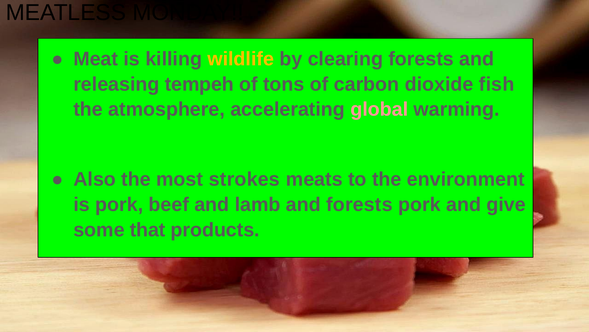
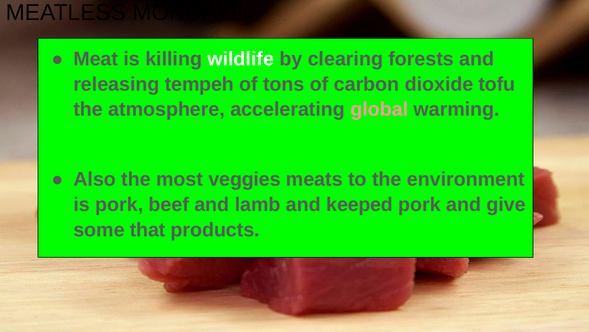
wildlife colour: yellow -> white (241, 59)
fish: fish -> tofu (497, 84)
strokes: strokes -> veggies (245, 179)
and forests: forests -> keeped (360, 204)
